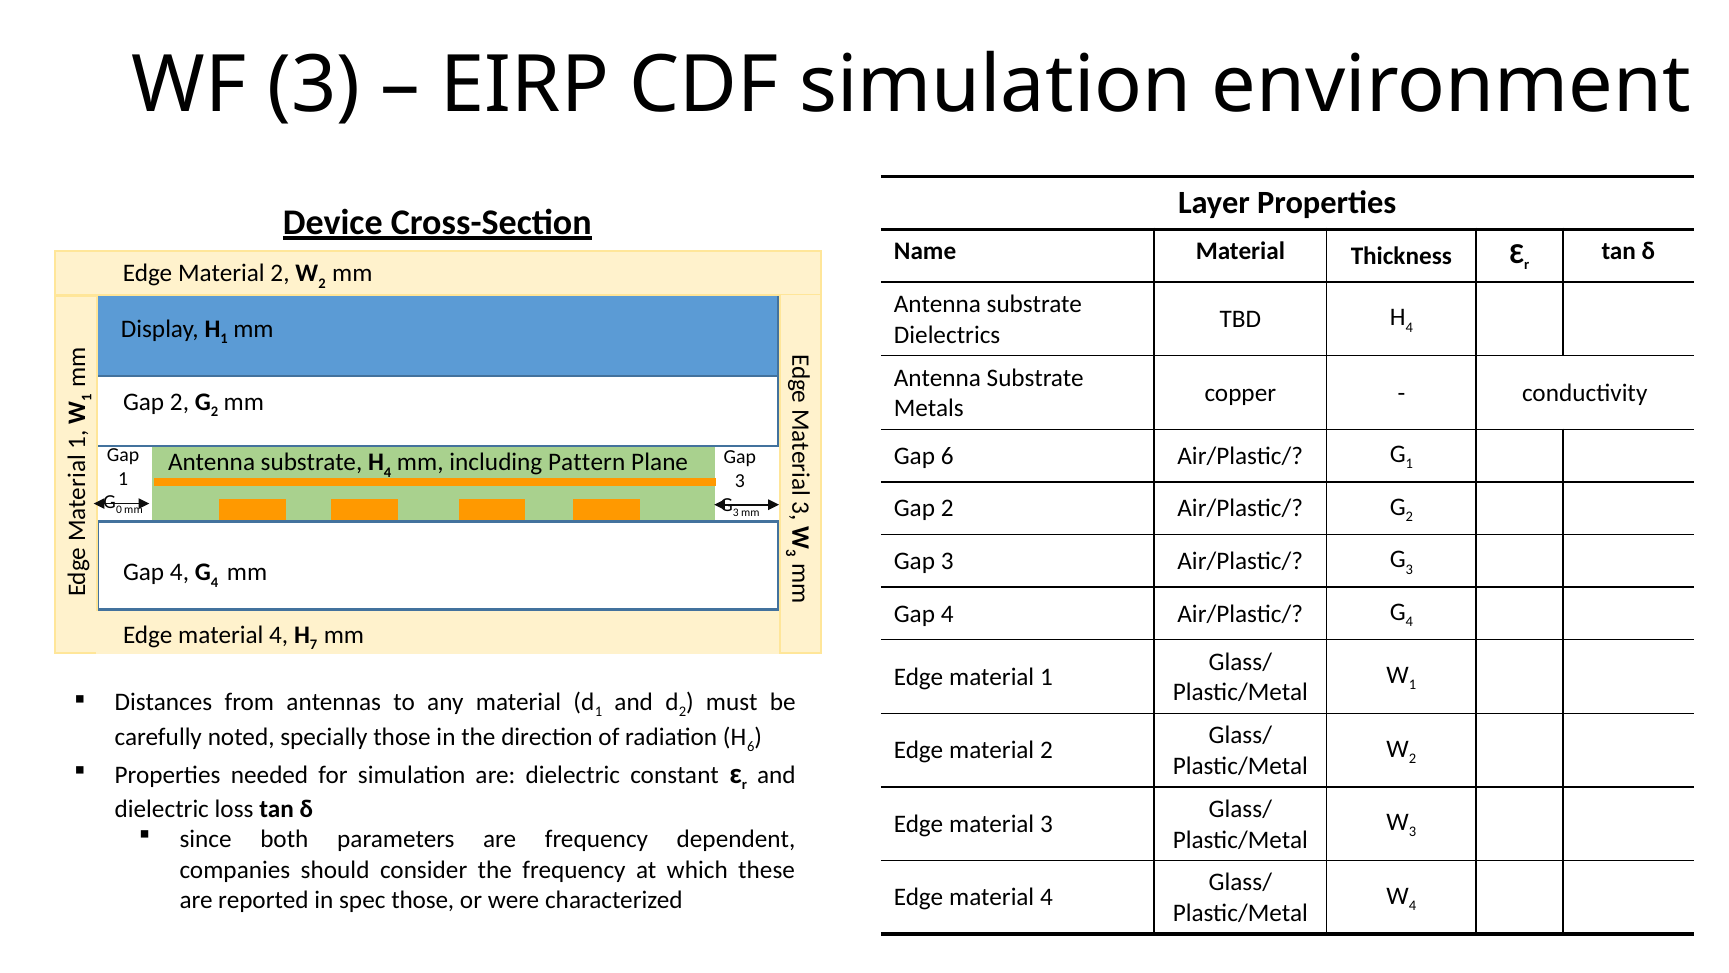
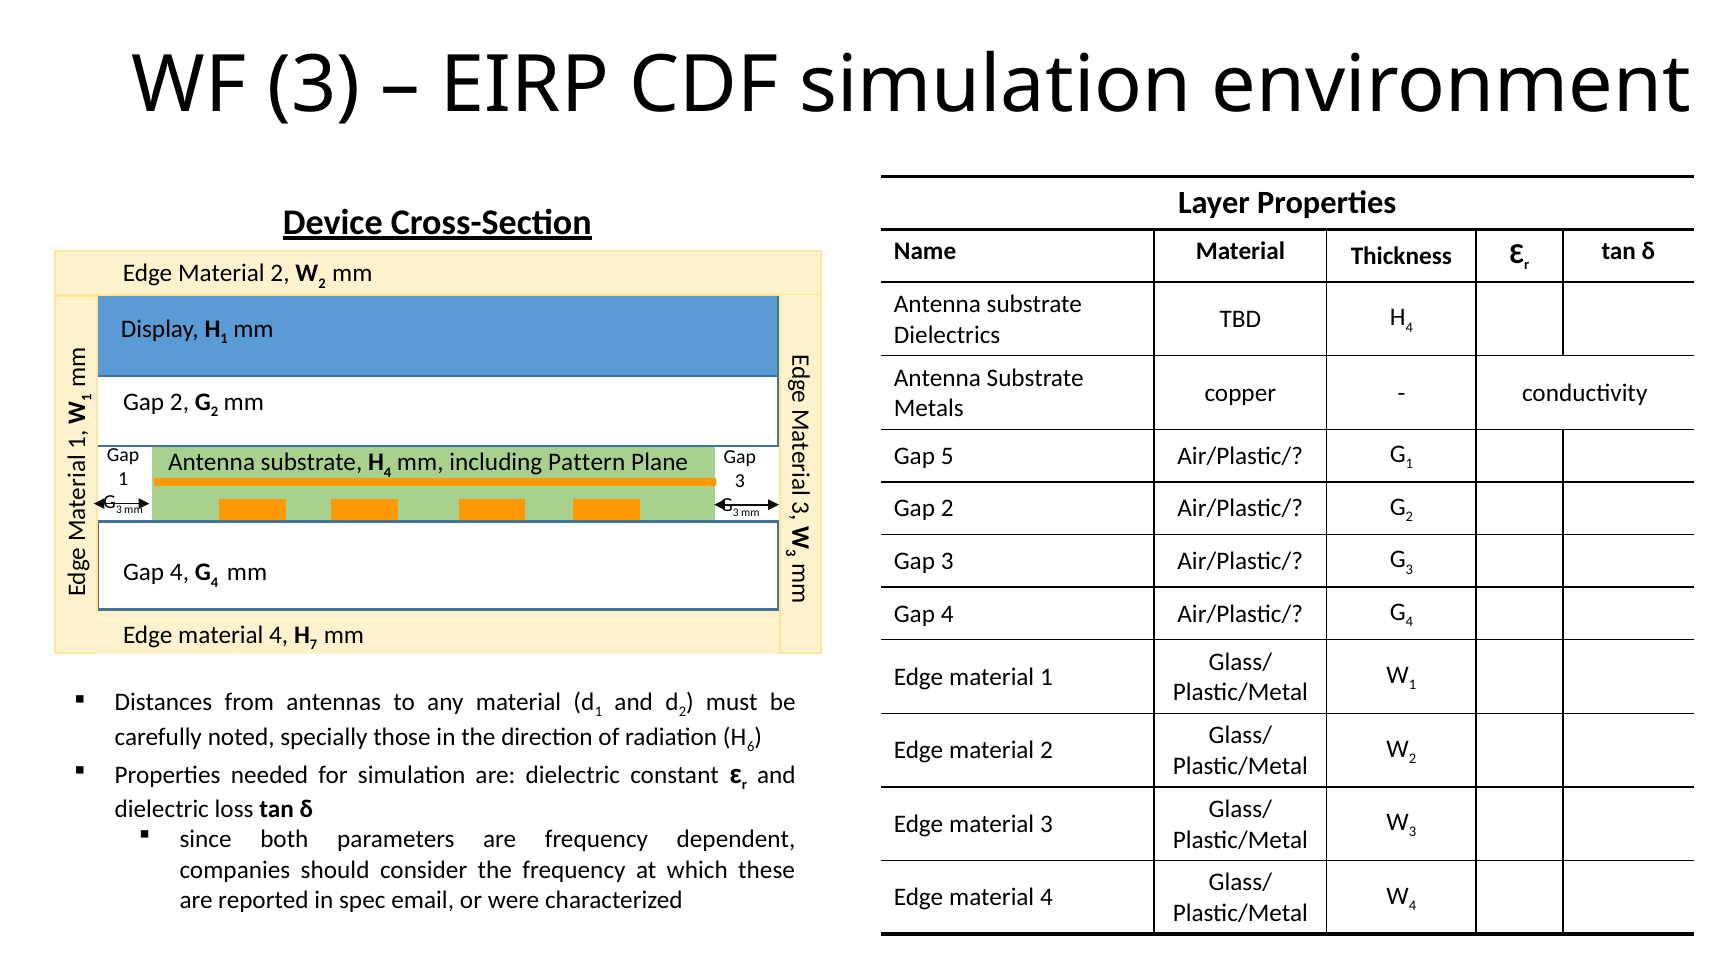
Gap 6: 6 -> 5 (947, 456)
0: 0 -> 3 (119, 510)
spec those: those -> email (423, 900)
